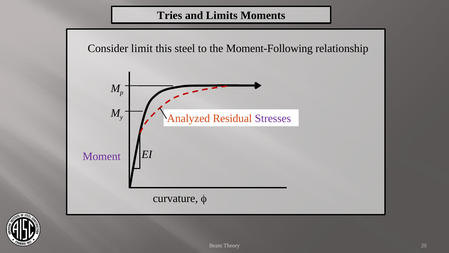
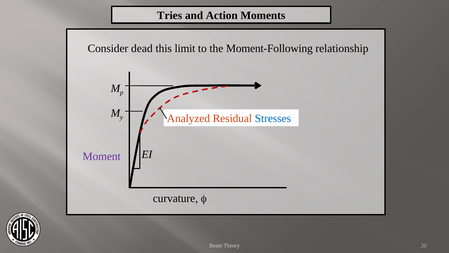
Limits: Limits -> Action (222, 16)
limit: limit -> dead (142, 48)
steel: steel -> limit (185, 48)
Stresses colour: purple -> blue (273, 118)
